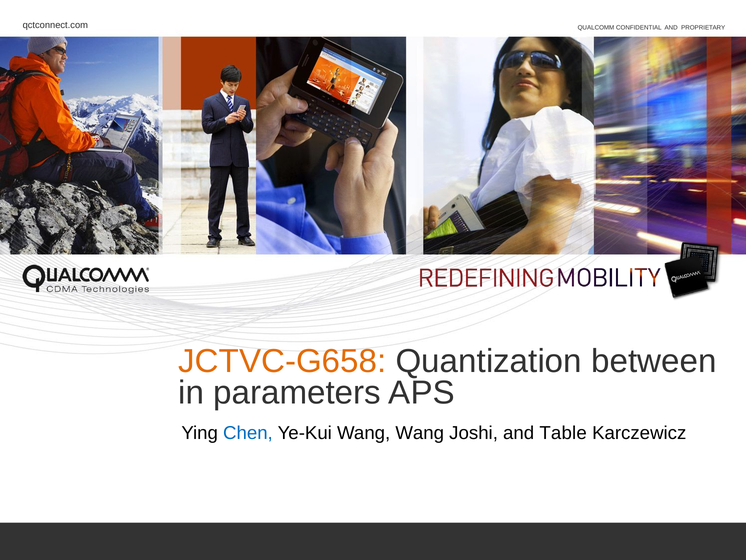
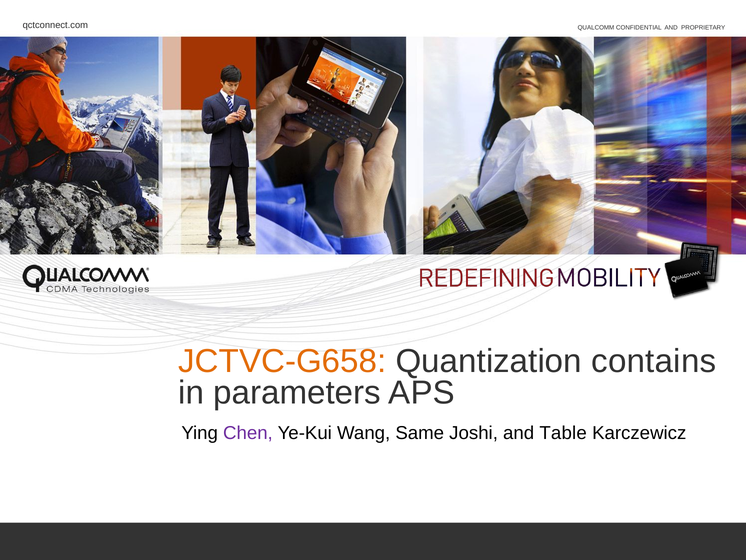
between: between -> contains (654, 361)
Chen colour: blue -> purple (248, 433)
Wang Wang: Wang -> Same (420, 433)
